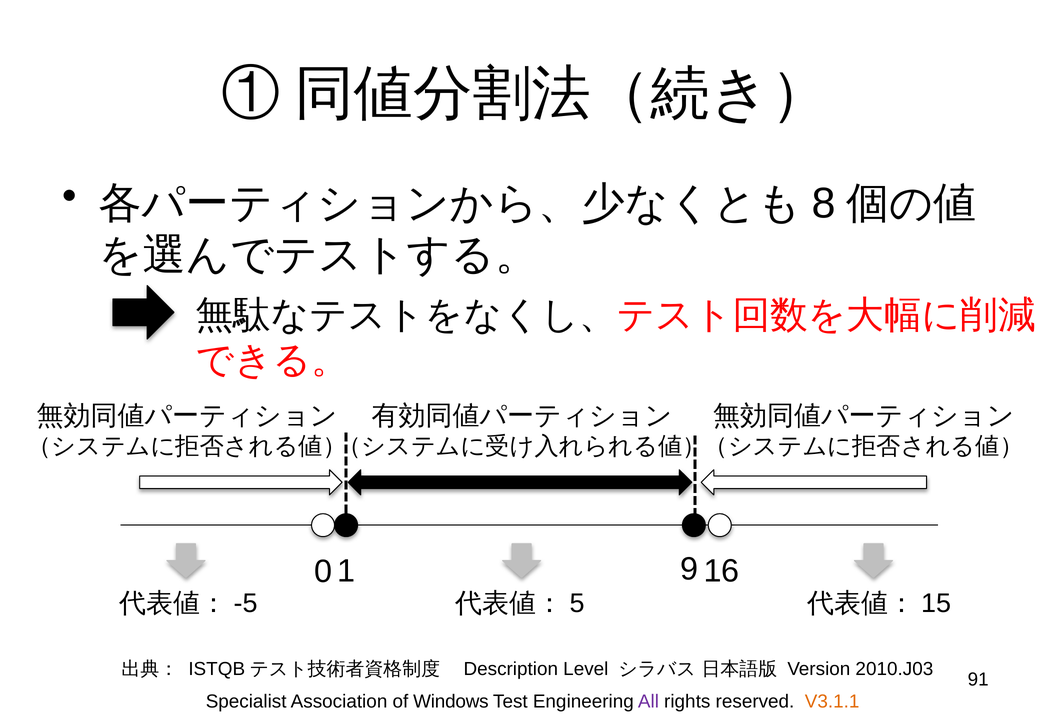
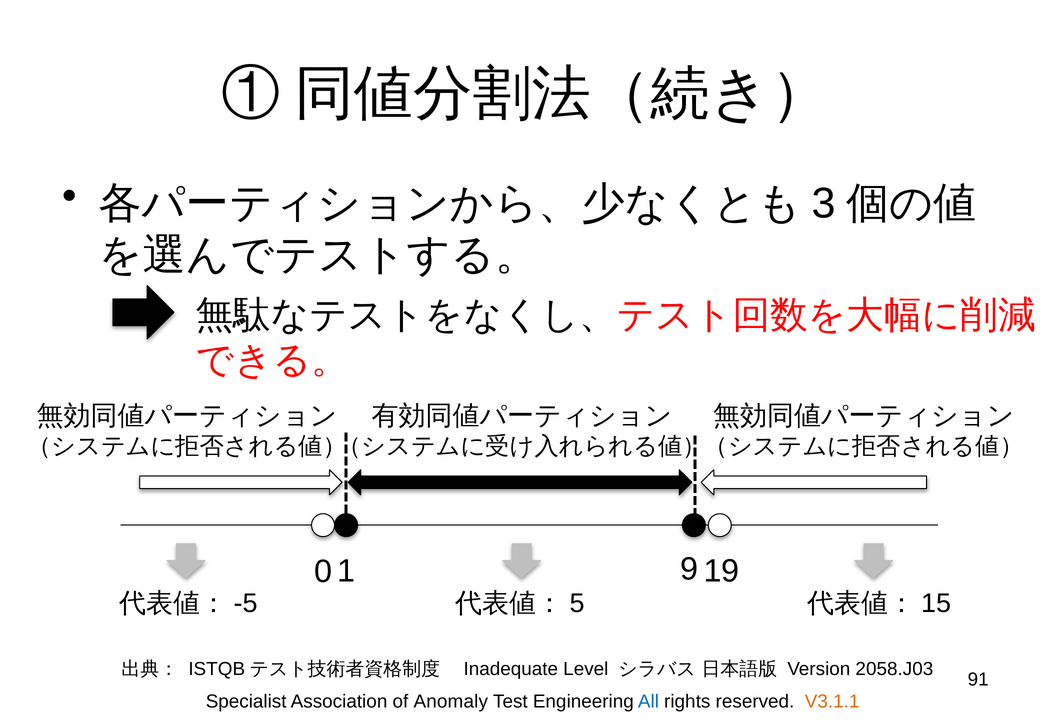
8: 8 -> 3 (824, 204)
16: 16 -> 19 (721, 571)
Description: Description -> Inadequate (511, 669)
2010.J03: 2010.J03 -> 2058.J03 (894, 669)
Windows: Windows -> Anomaly (451, 702)
All colour: purple -> blue (648, 702)
